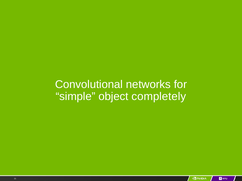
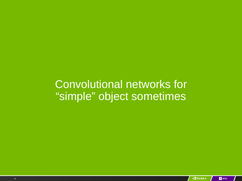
completely: completely -> sometimes (159, 97)
